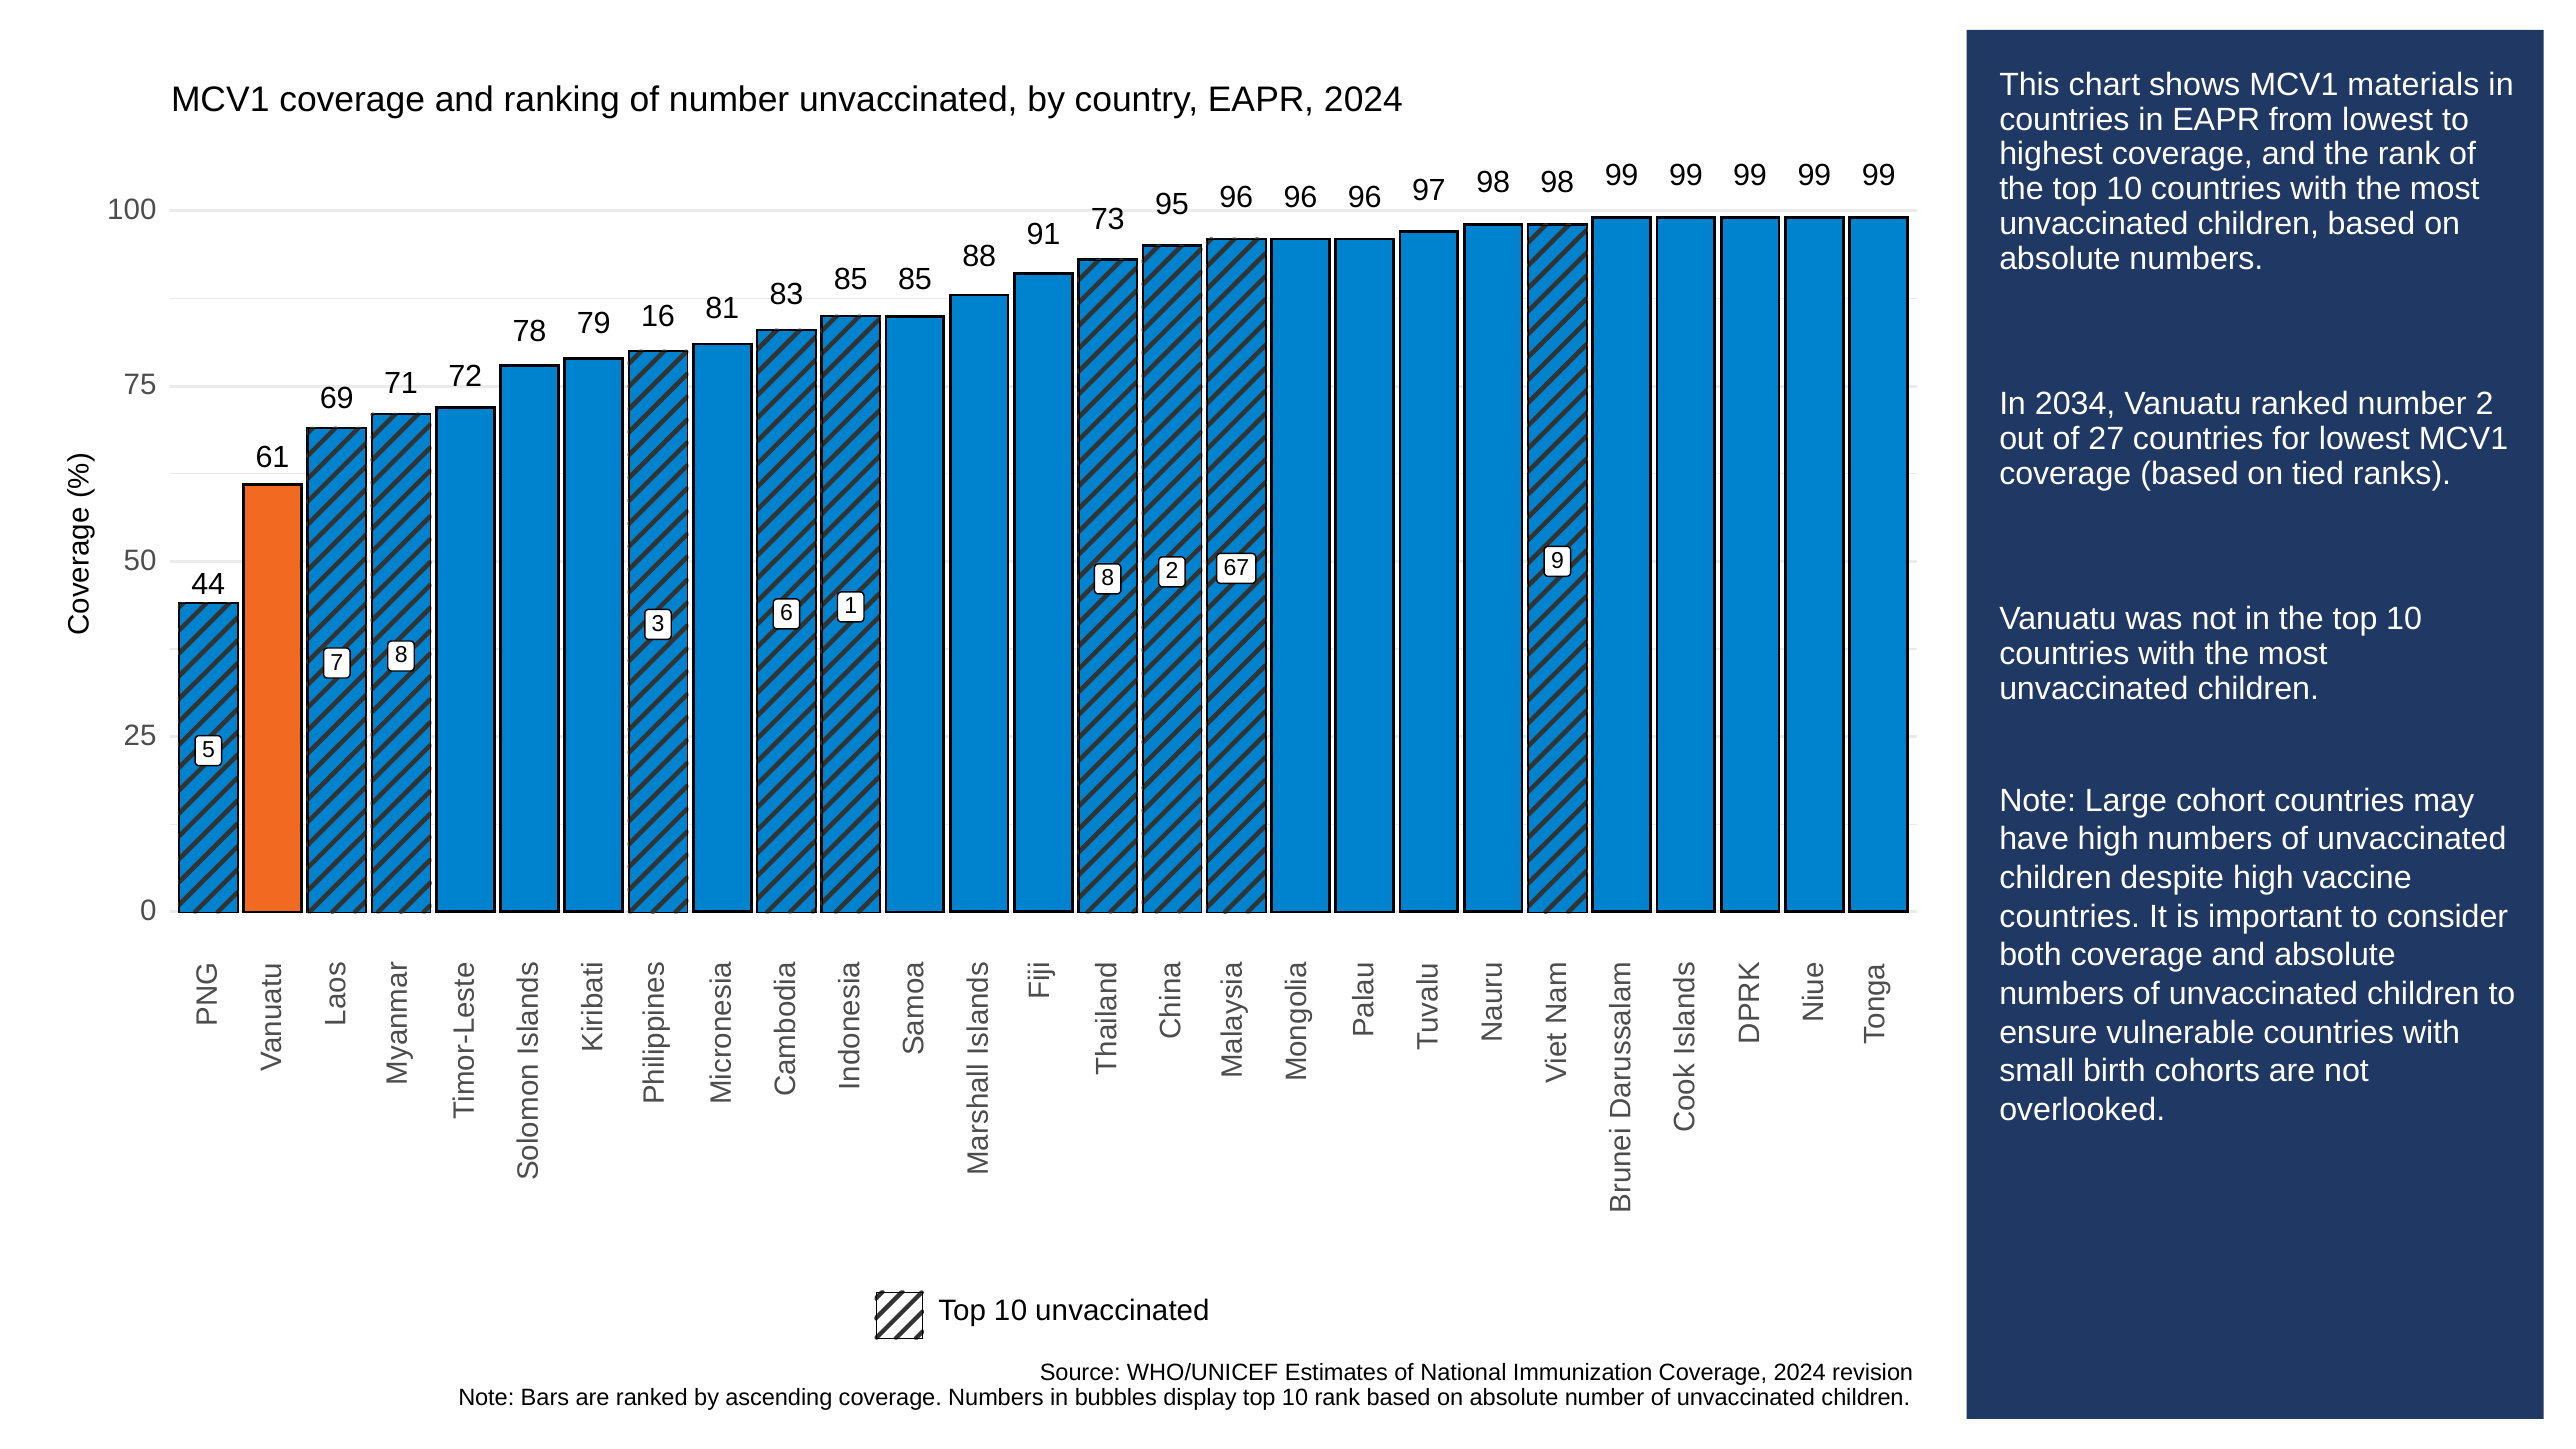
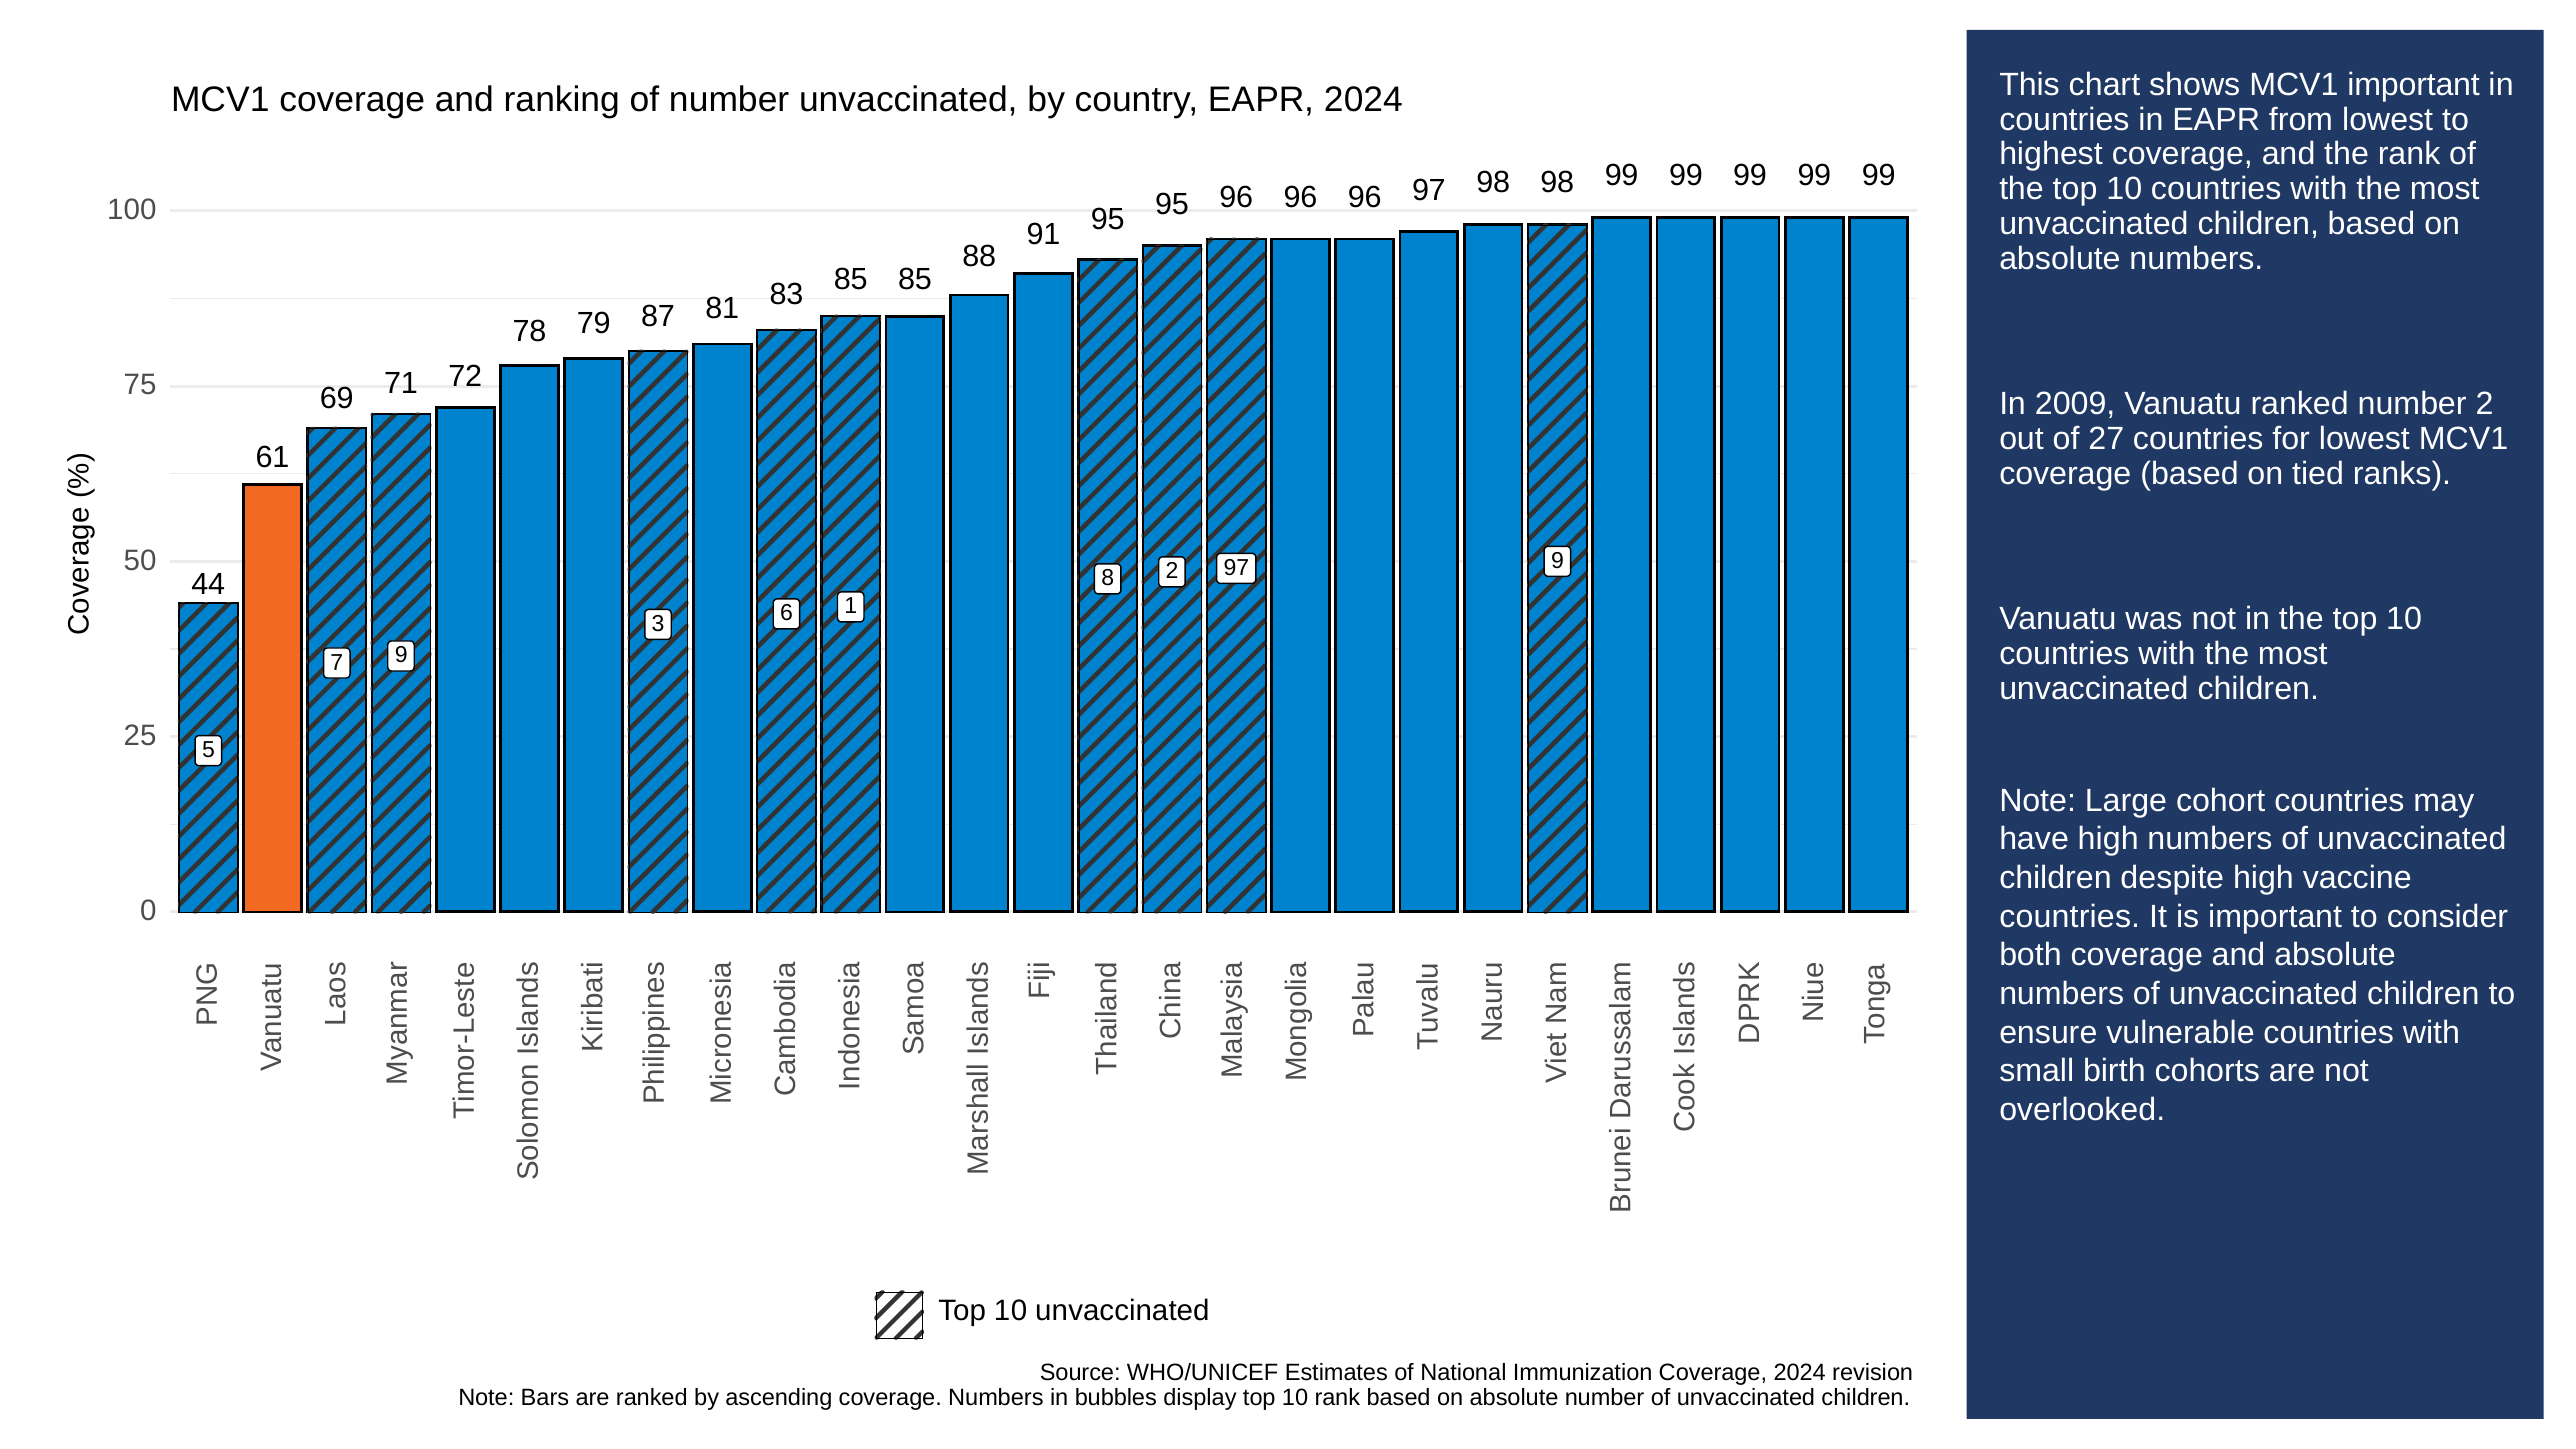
MCV1 materials: materials -> important (2414, 85)
91 73: 73 -> 95 (1108, 220)
16: 16 -> 87 (658, 316)
2034: 2034 -> 2009 (2075, 404)
2 67: 67 -> 97 (1236, 567)
7 8: 8 -> 9 (401, 655)
